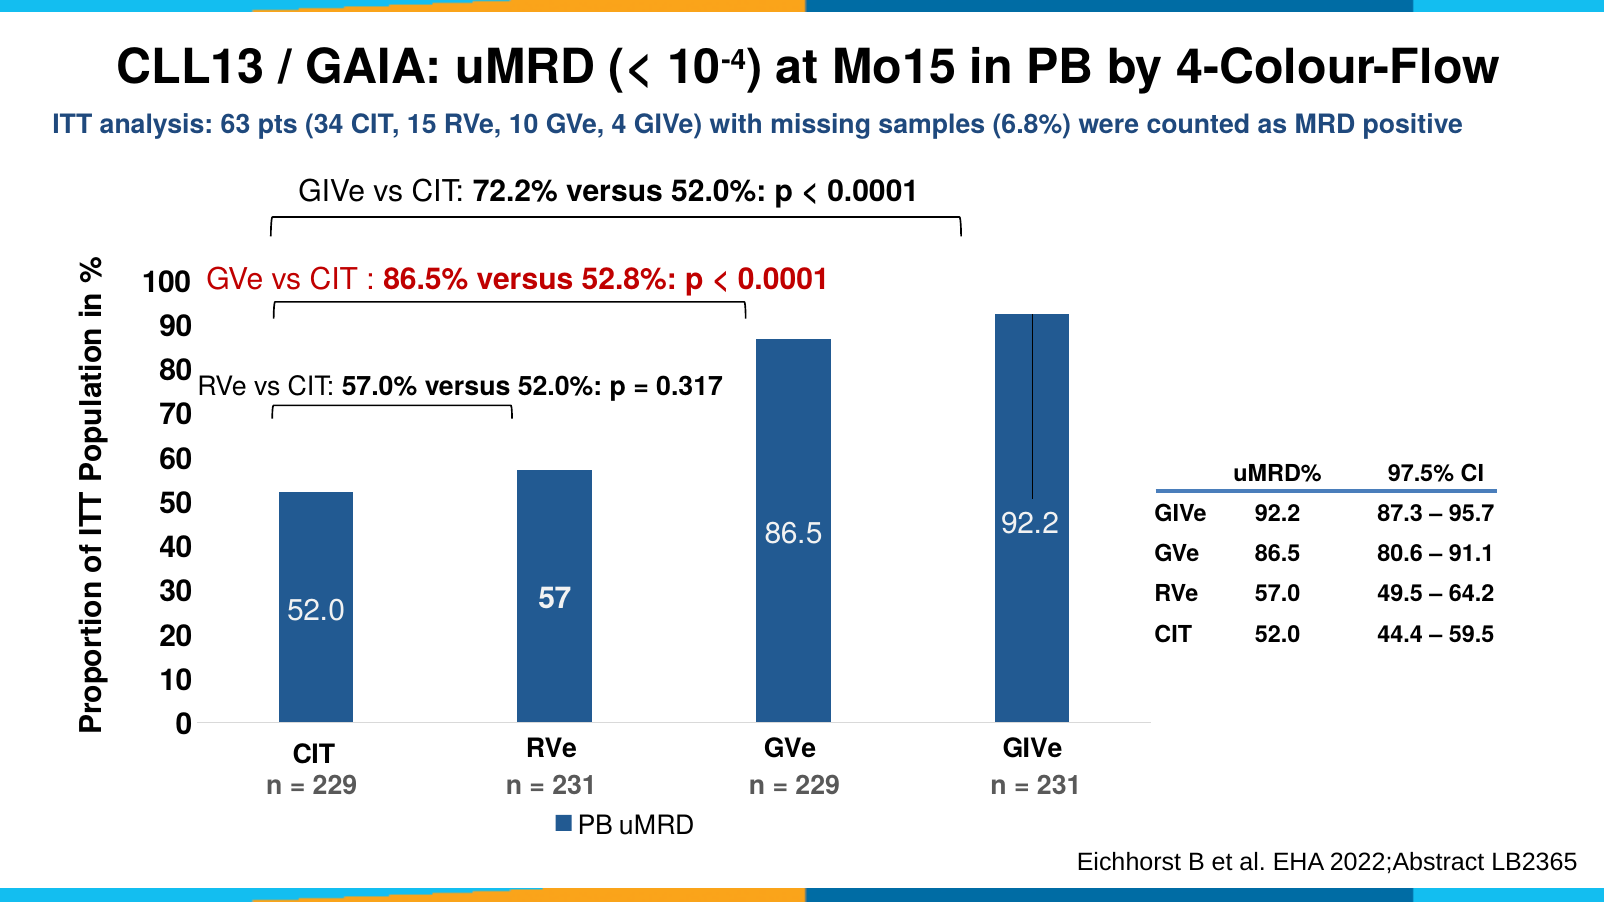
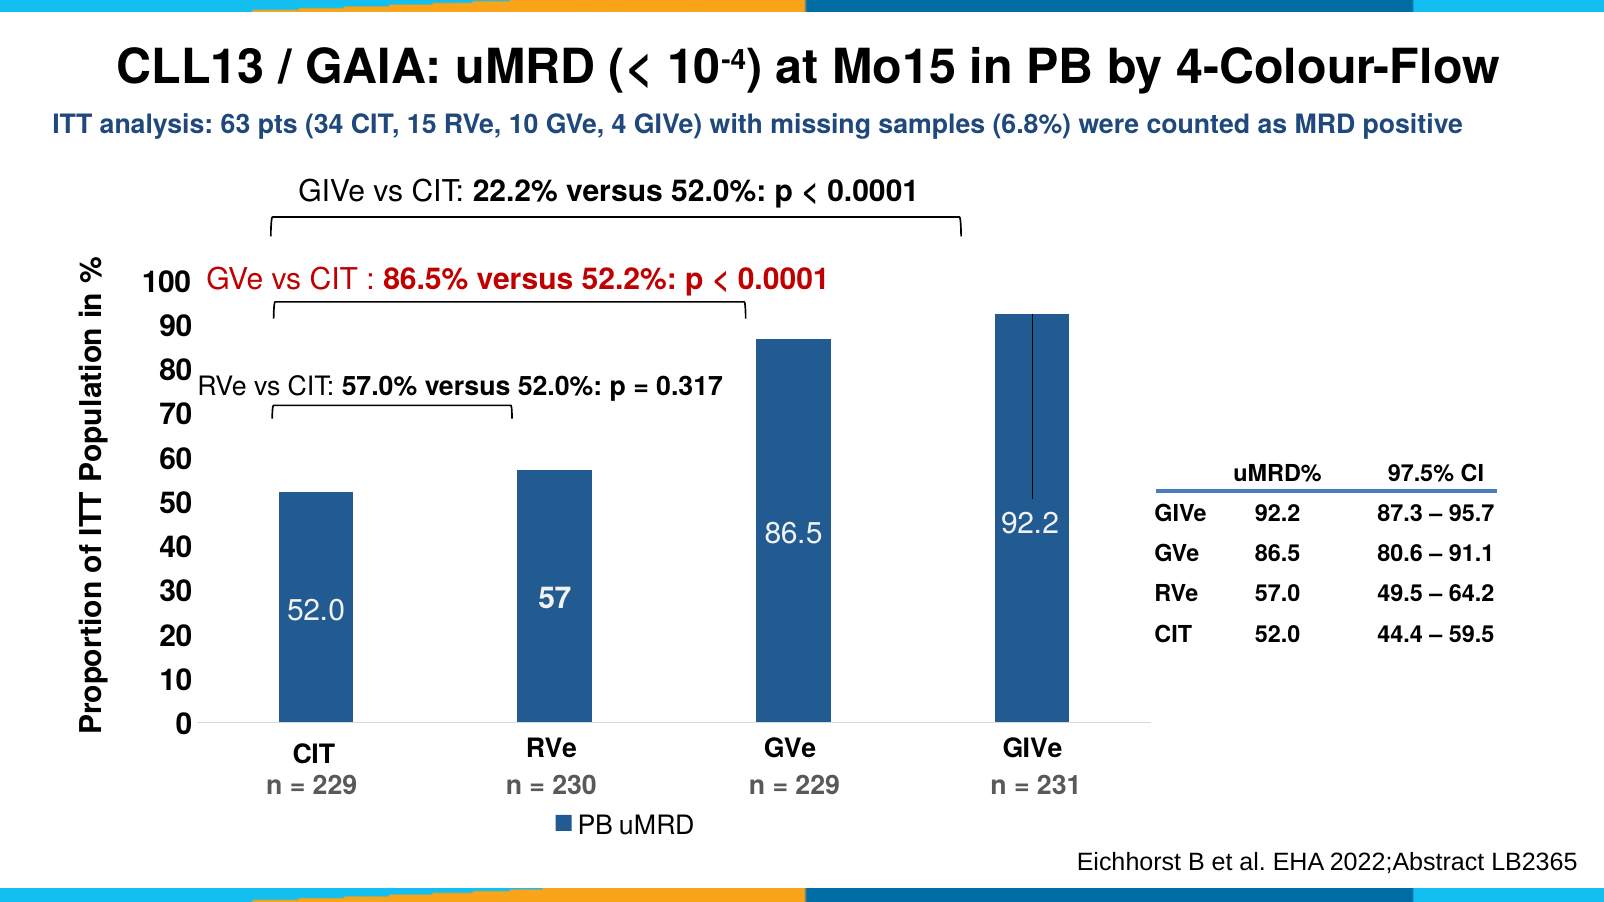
72.2%: 72.2% -> 22.2% (515, 192)
52.8%: 52.8% -> 52.2% (629, 279)
231: 231 -> 230 (575, 786)
